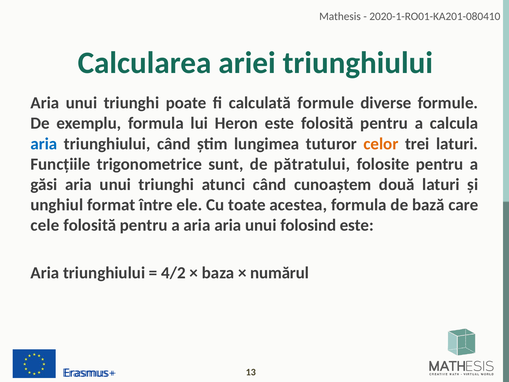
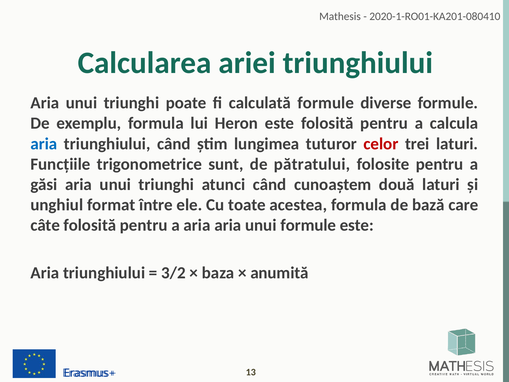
celor colour: orange -> red (381, 144)
cele: cele -> câte (45, 225)
unui folosind: folosind -> formule (308, 225)
4/2: 4/2 -> 3/2 (174, 273)
numărul: numărul -> anumită (279, 273)
